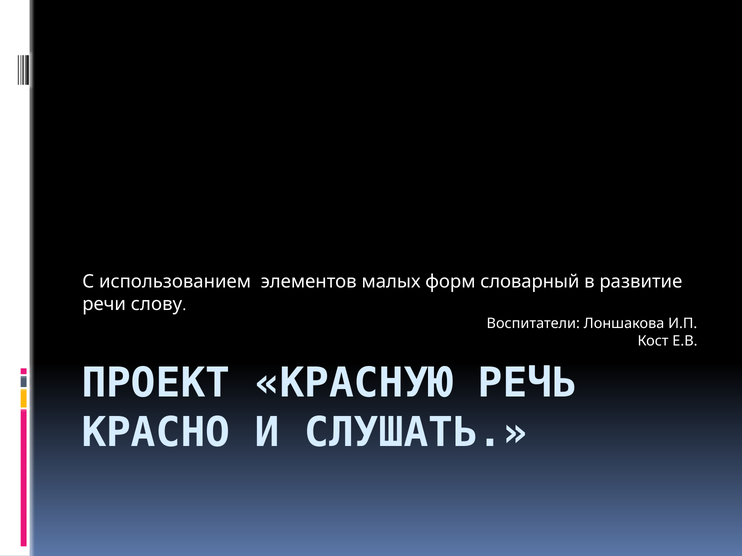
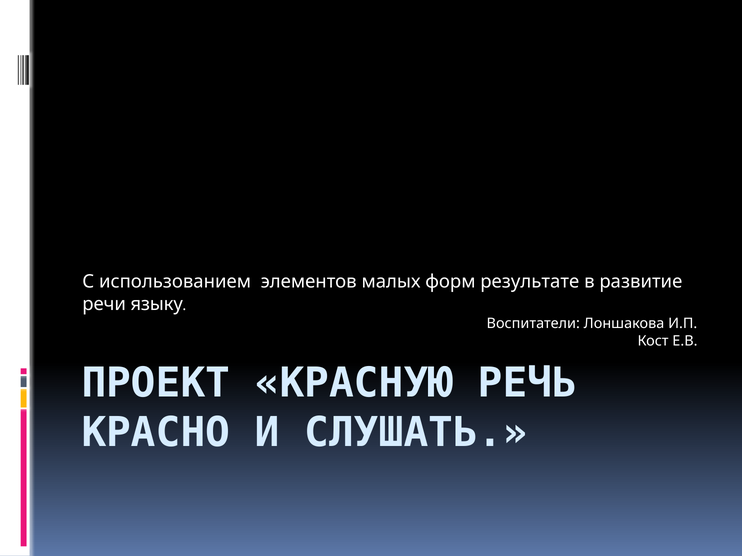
словарный: словарный -> результате (530, 282)
слову: слову -> языку (157, 304)
